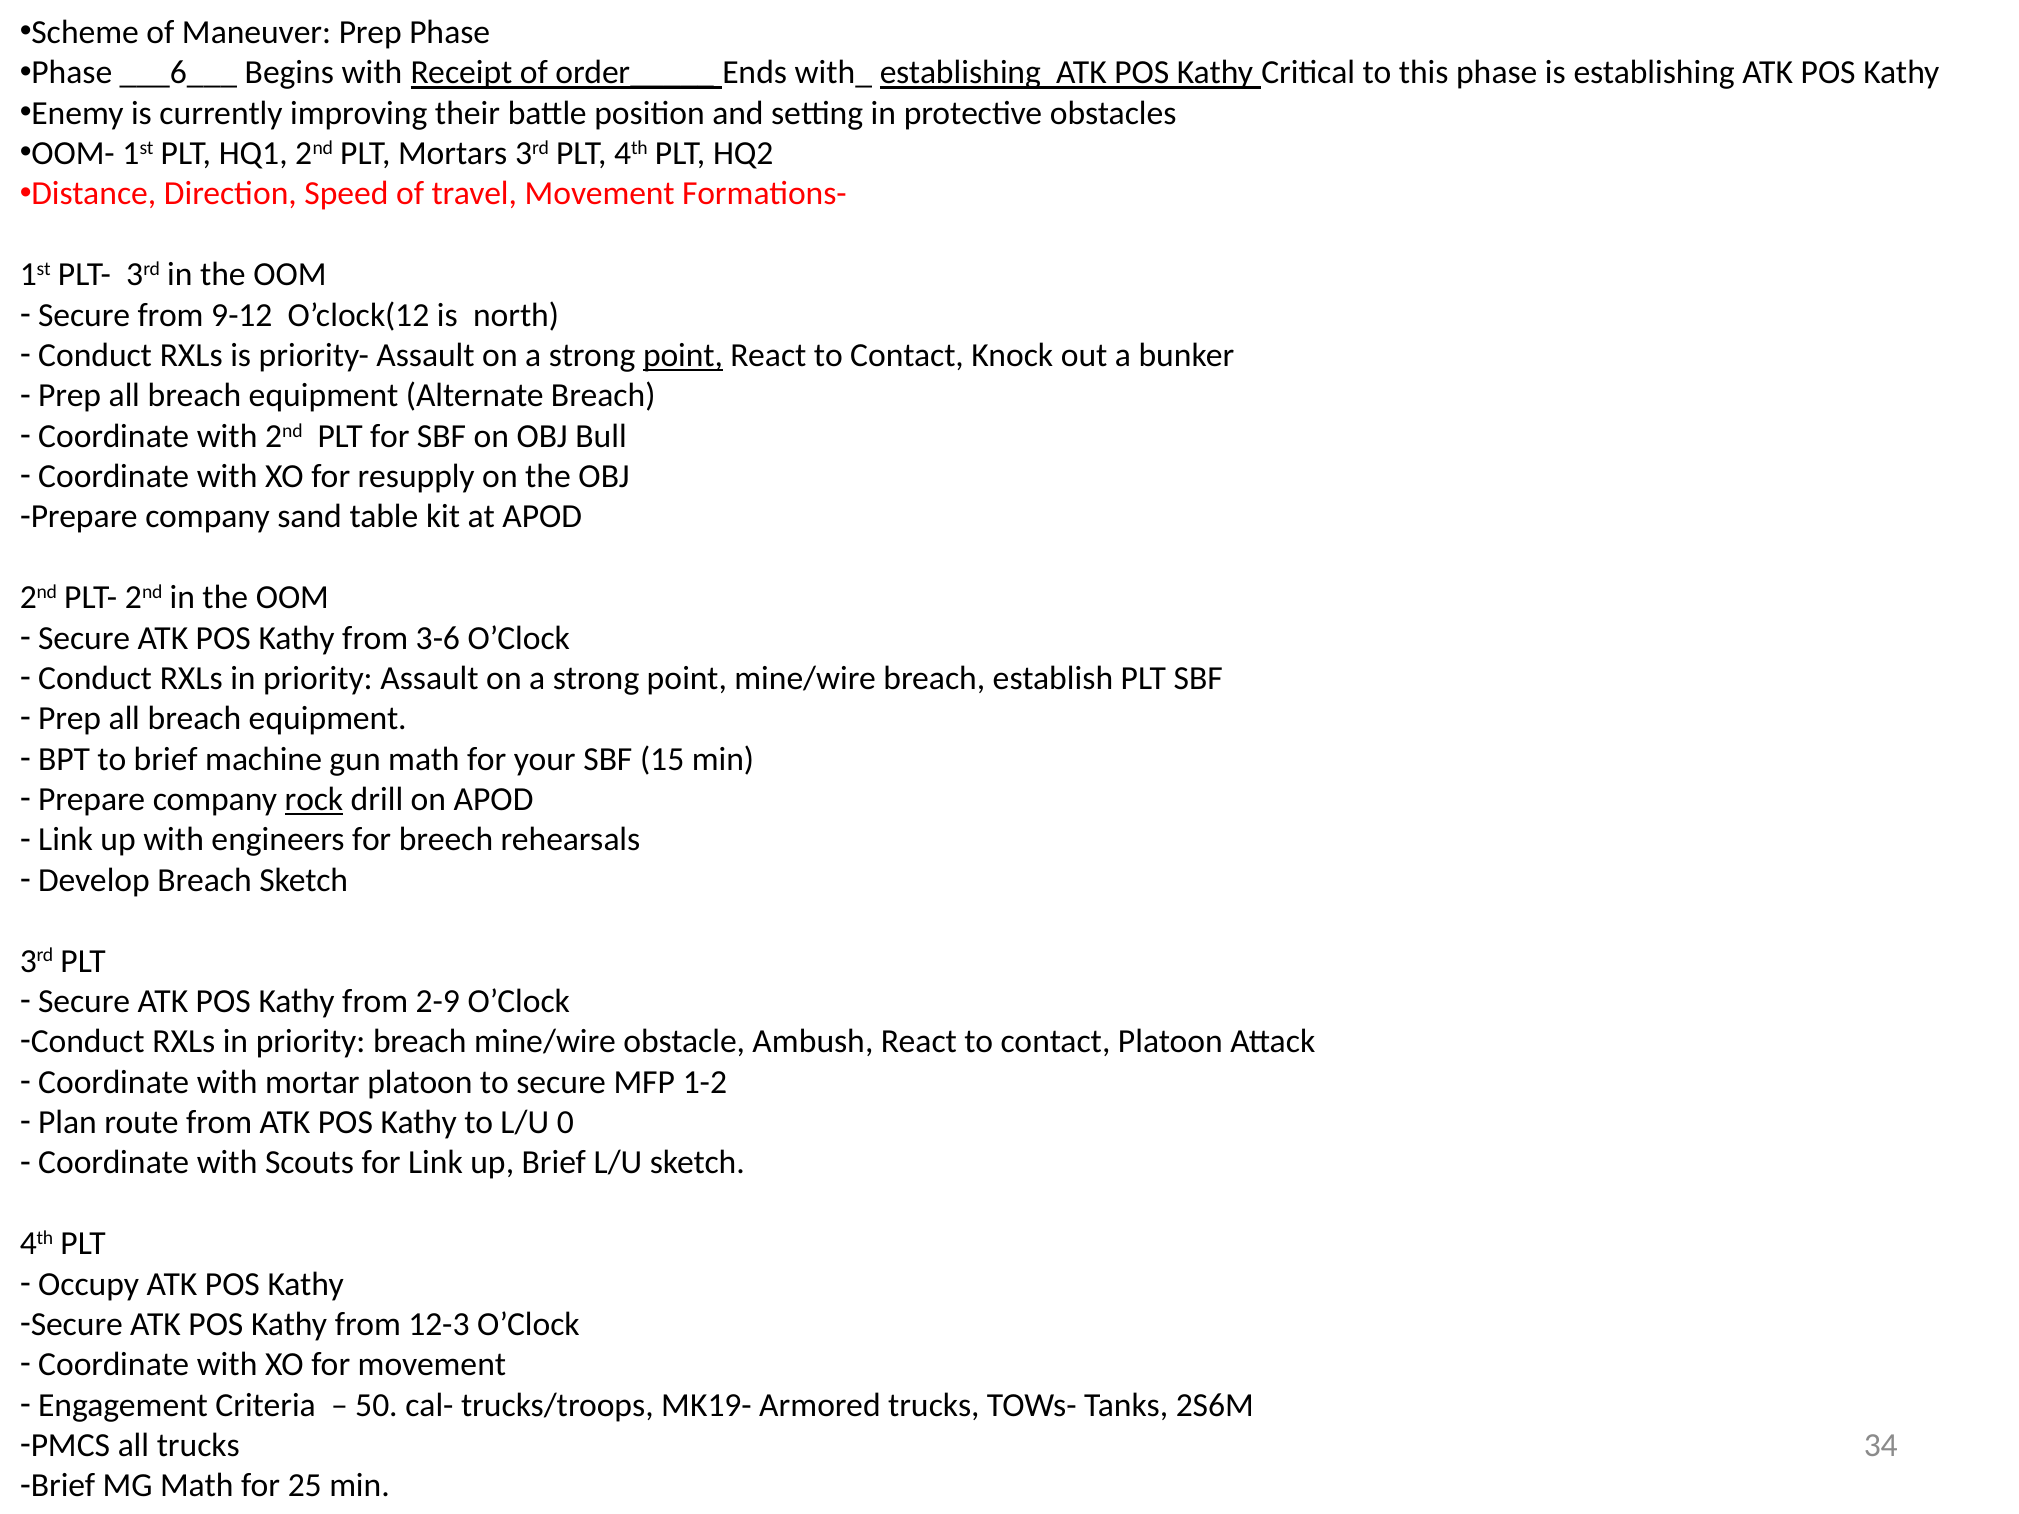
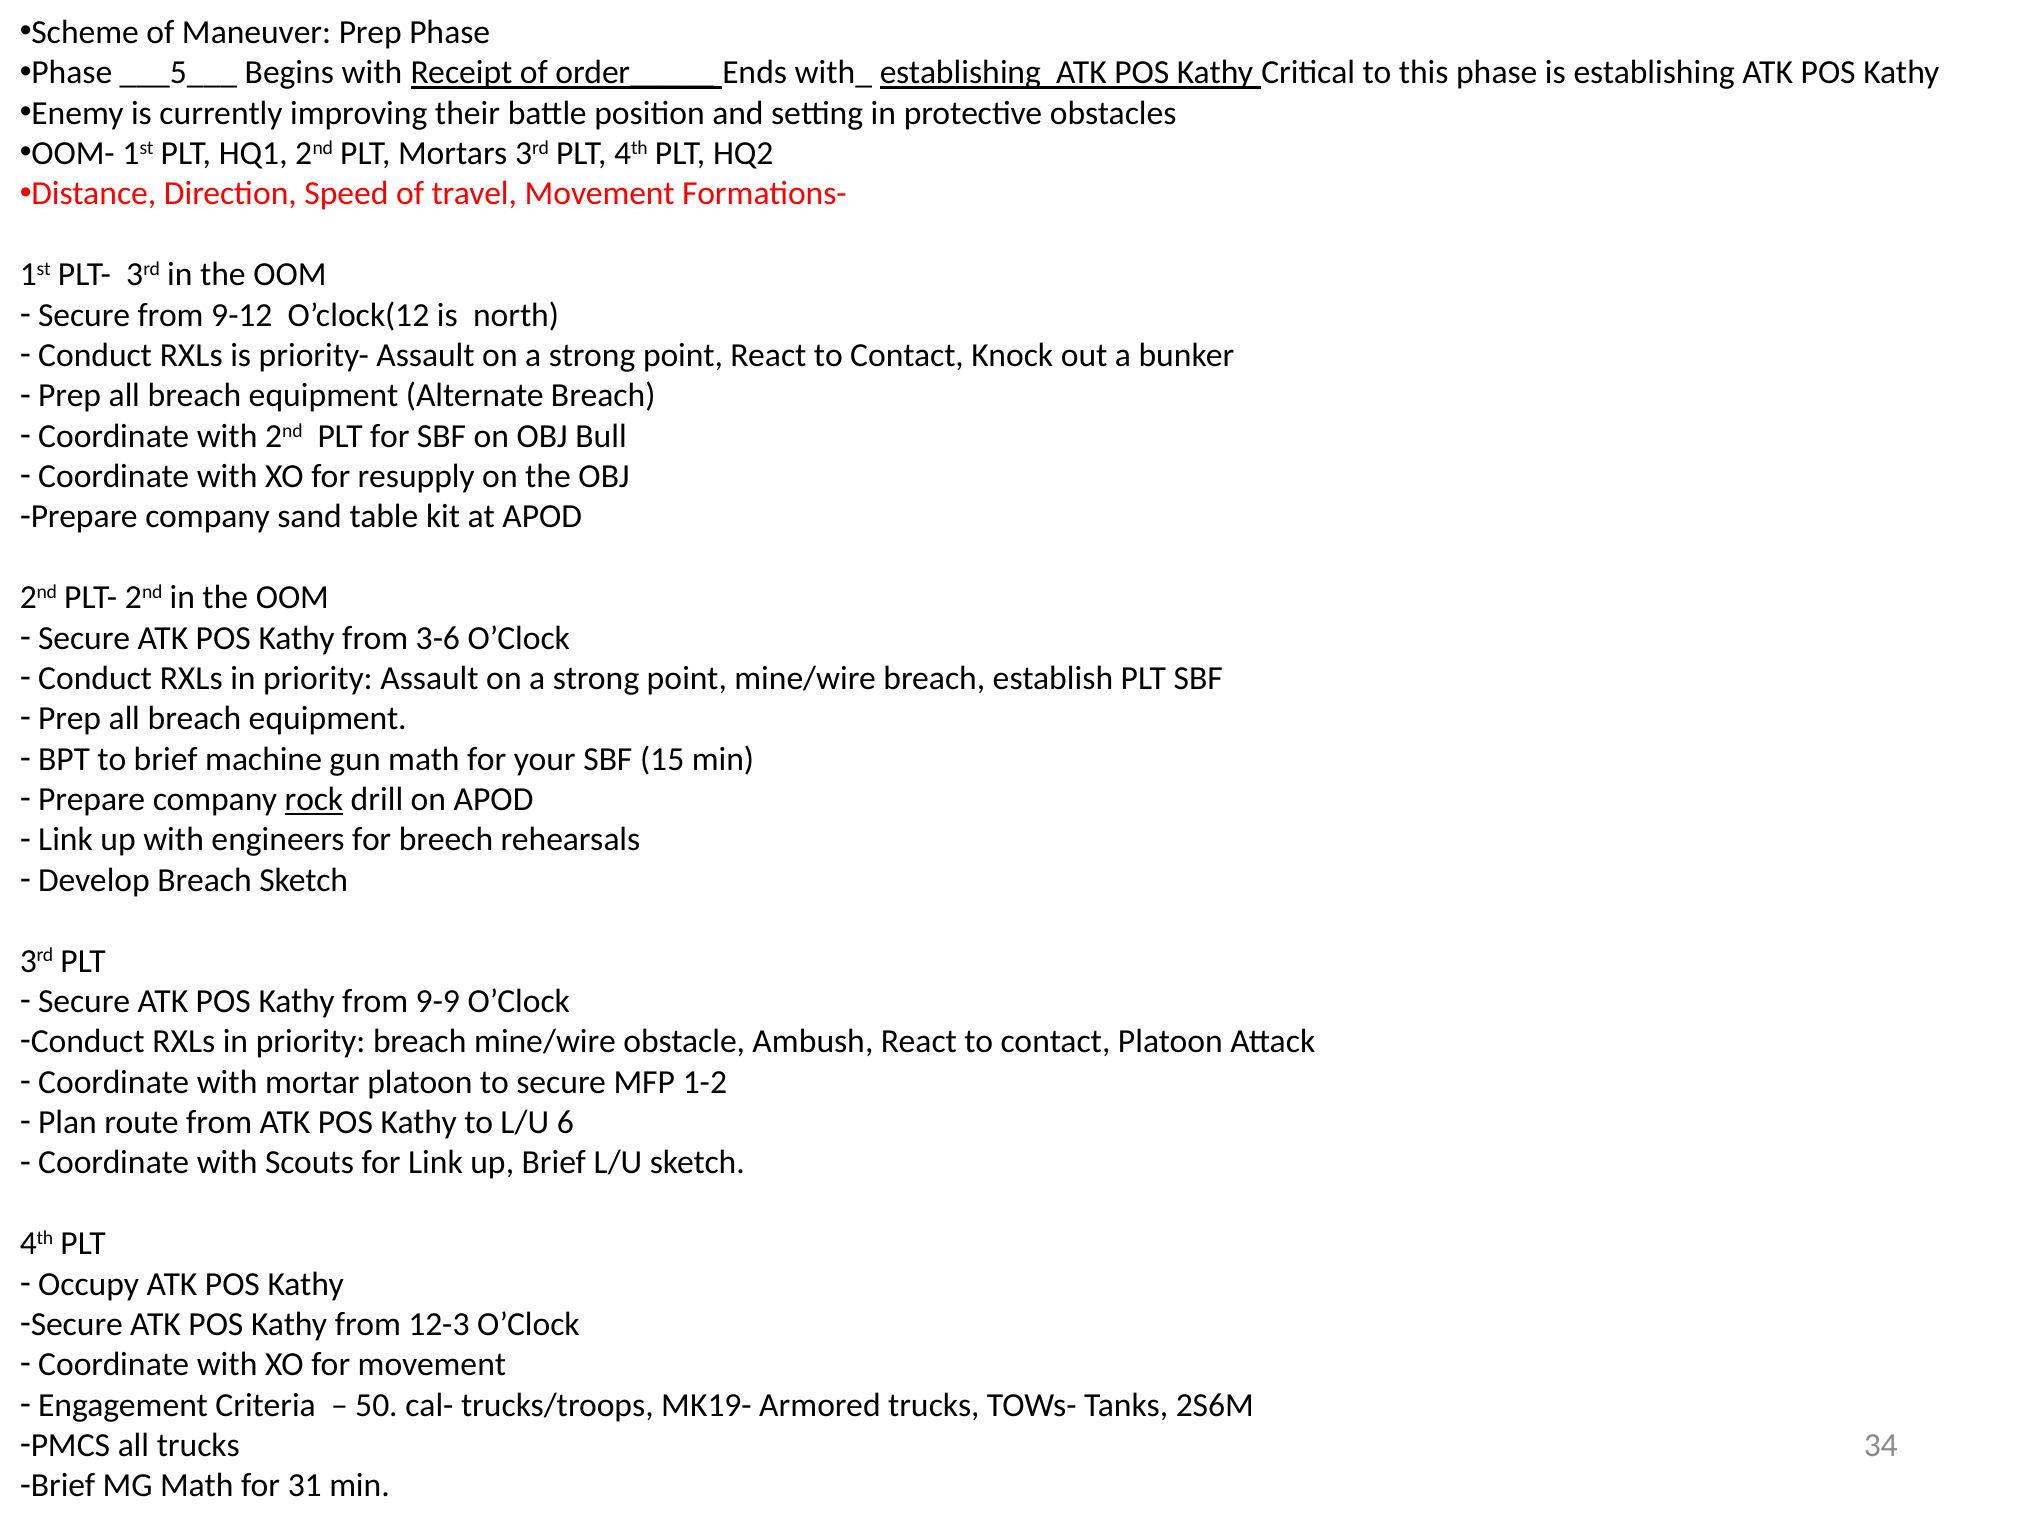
___6___: ___6___ -> ___5___ (178, 73)
point underline: present -> none (683, 355)
2-9: 2-9 -> 9-9 (438, 1002)
0: 0 -> 6 (565, 1123)
25: 25 -> 31 (305, 1486)
